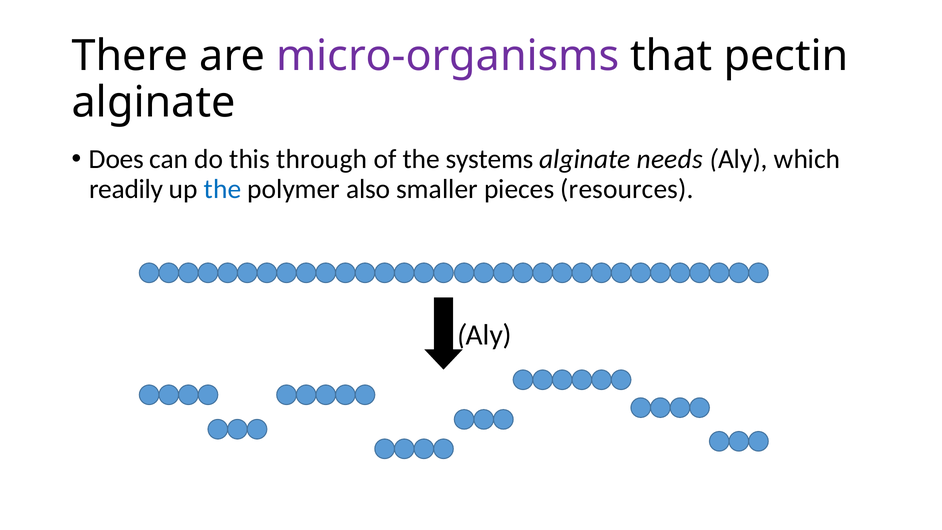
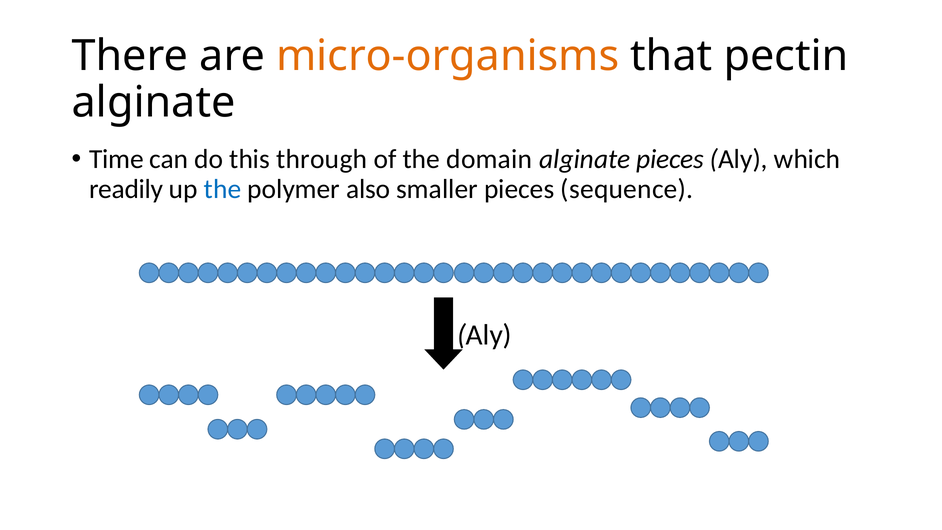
micro-organisms colour: purple -> orange (448, 56)
Does: Does -> Time (116, 159)
systems: systems -> domain (489, 159)
alginate needs: needs -> pieces (670, 159)
resources: resources -> sequence (627, 189)
